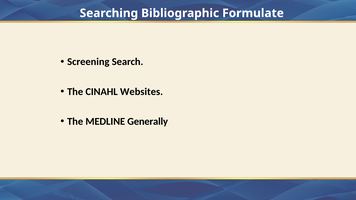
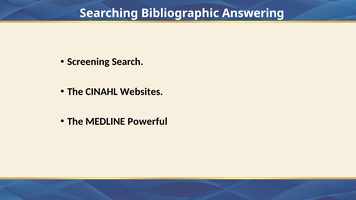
Formulate: Formulate -> Answering (253, 13)
Generally: Generally -> Powerful (148, 122)
